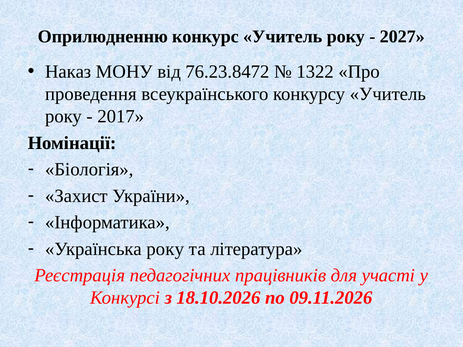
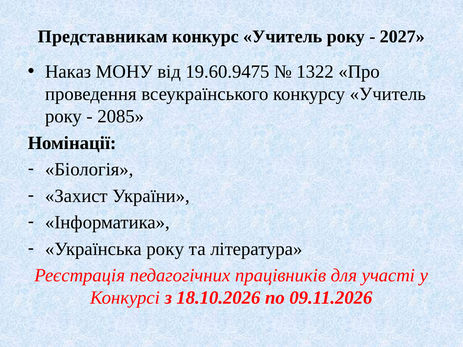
Оприлюдненню: Оприлюдненню -> Представникам (103, 37)
76.23.8472: 76.23.8472 -> 19.60.9475 (227, 72)
2017: 2017 -> 2085 (121, 117)
